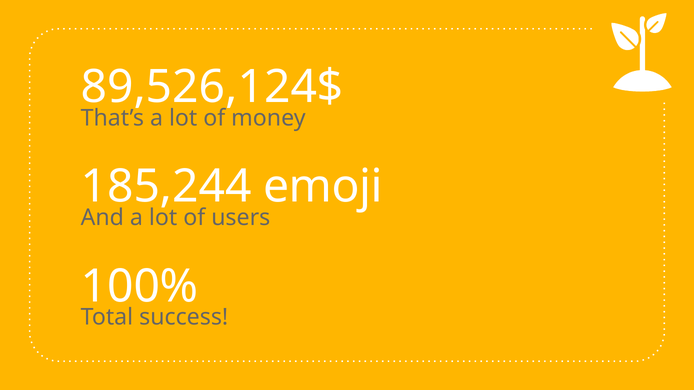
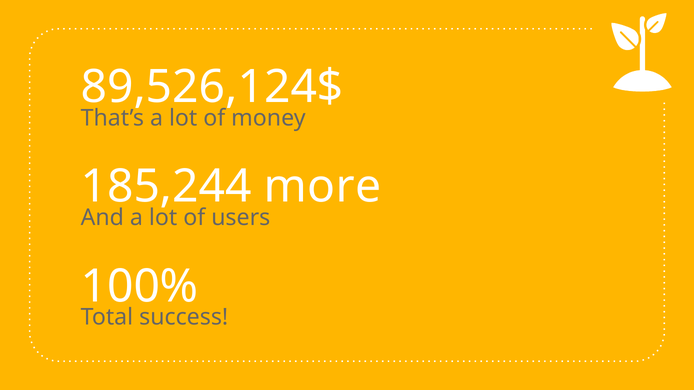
emoji: emoji -> more (323, 187)
